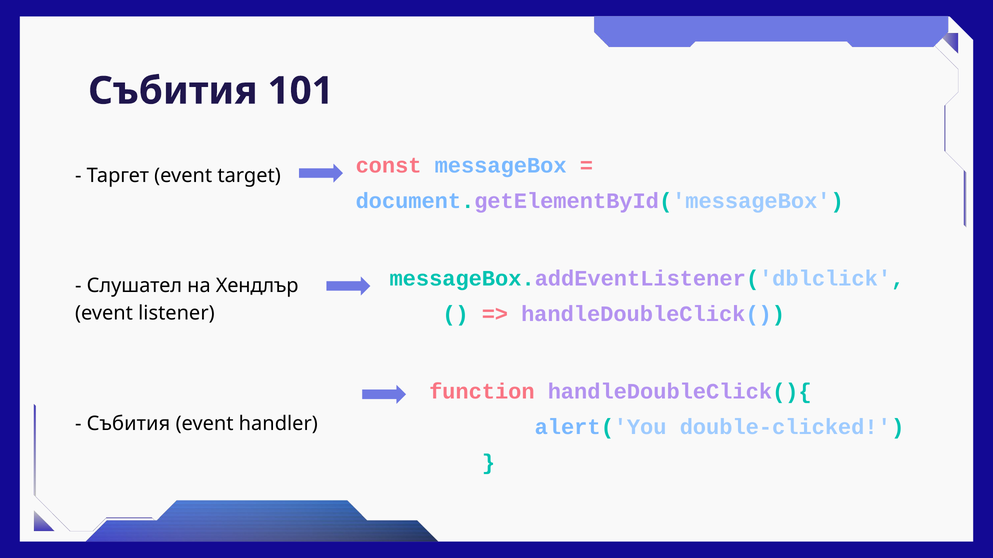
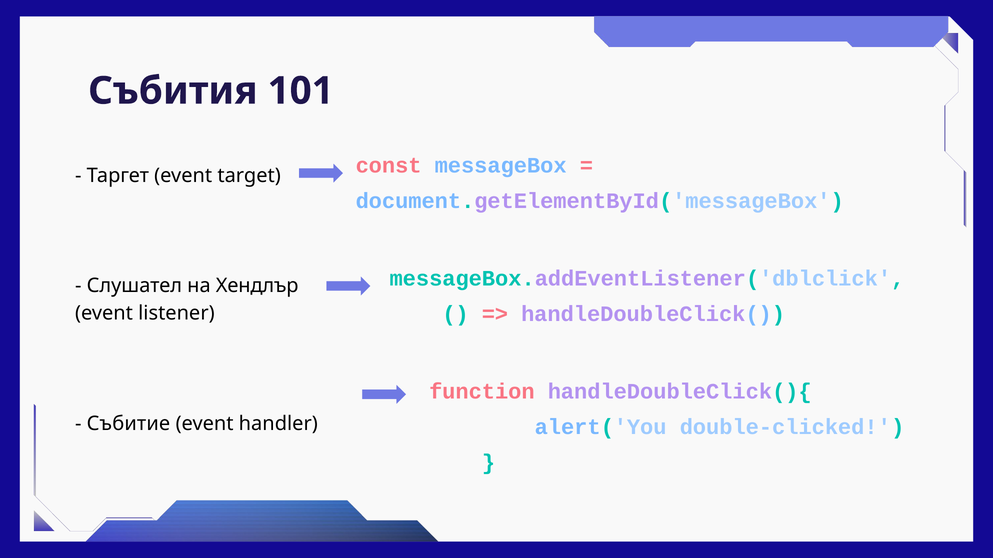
Събития: Събития -> Събитие (128, 424)
